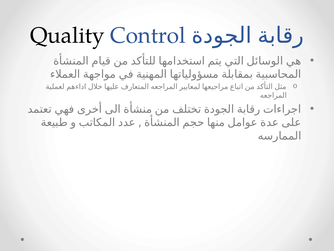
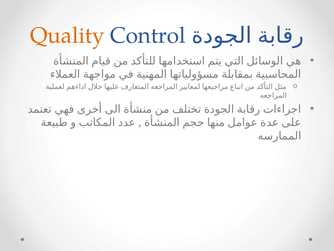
Quality colour: black -> orange (67, 35)
